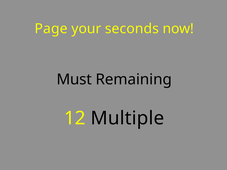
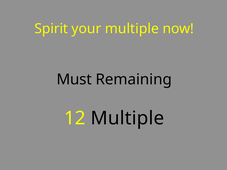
Page: Page -> Spirit (51, 29)
your seconds: seconds -> multiple (132, 29)
